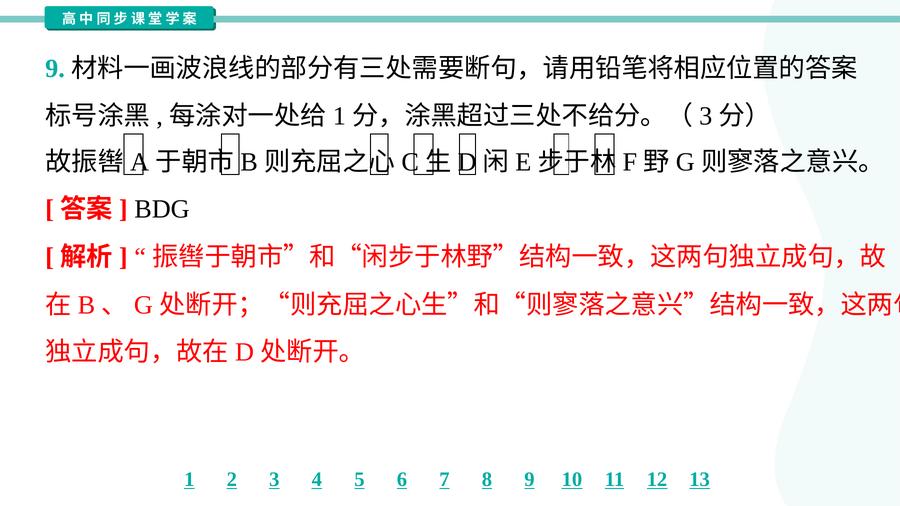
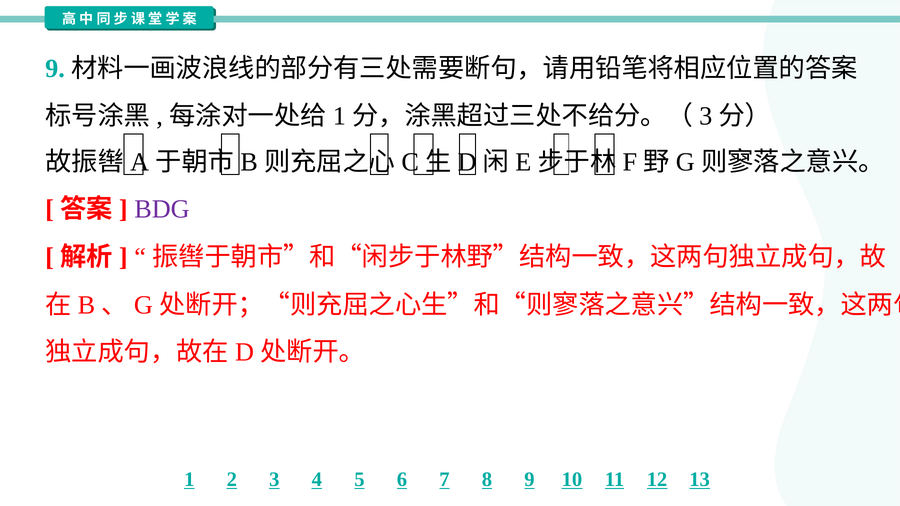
BDG colour: black -> purple (162, 209)
